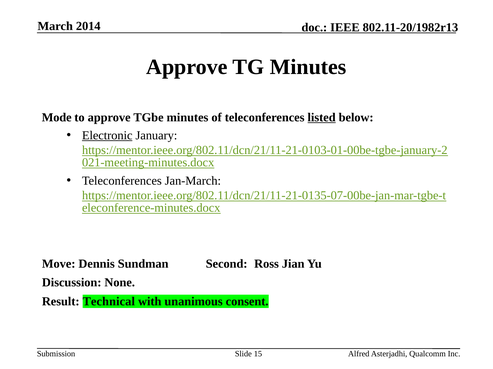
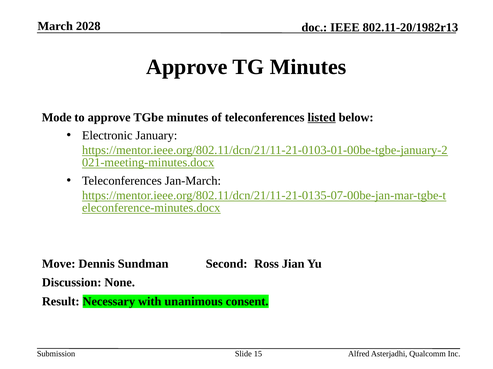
2014: 2014 -> 2028 (88, 26)
Electronic underline: present -> none (107, 136)
Technical: Technical -> Necessary (109, 302)
